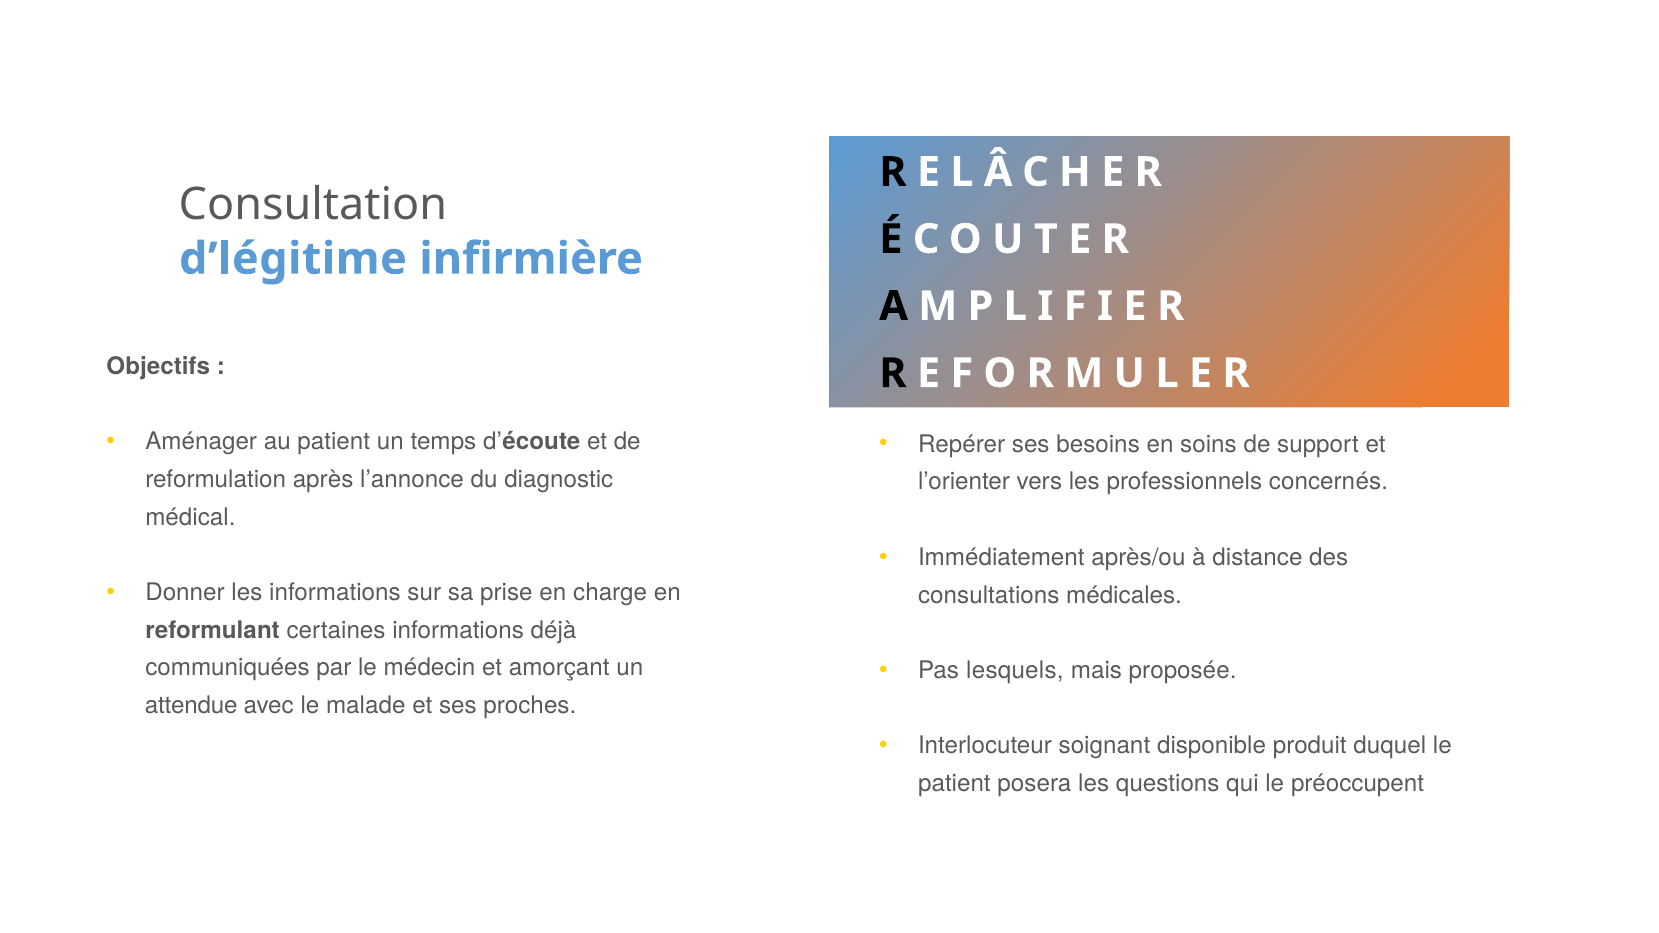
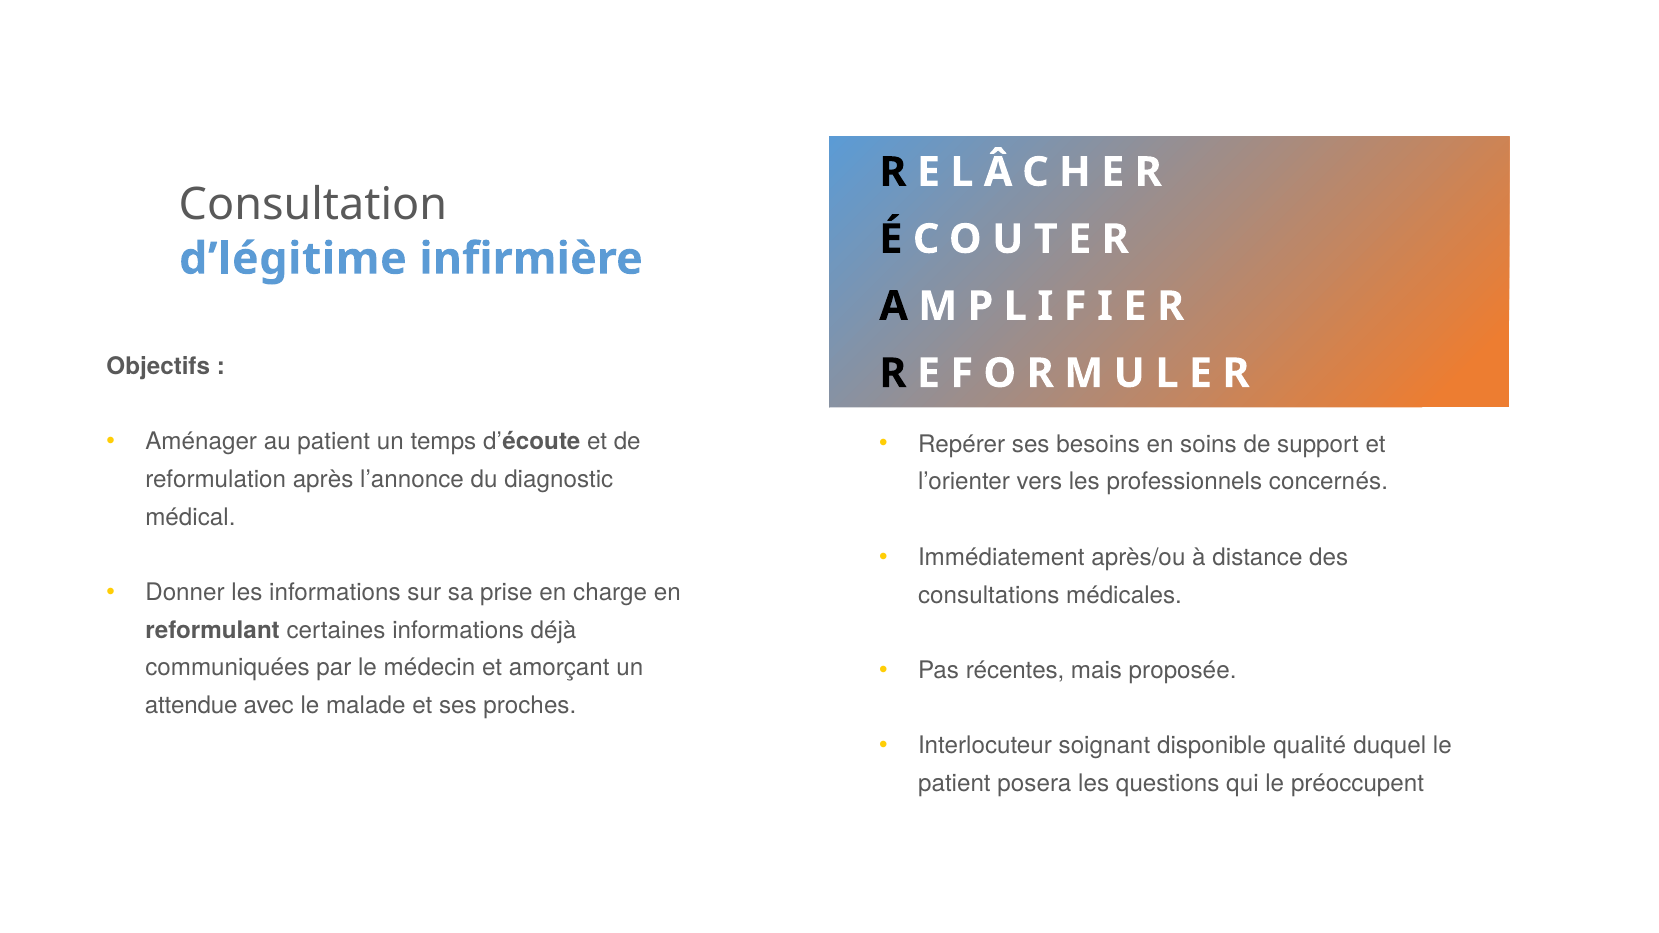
lesquels: lesquels -> récentes (1015, 671)
produit: produit -> qualité (1310, 746)
